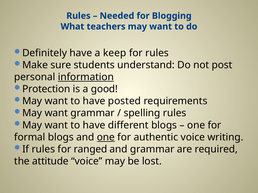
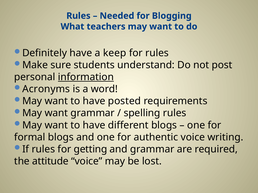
Protection: Protection -> Acronyms (46, 89)
good: good -> word (104, 89)
one underline: present -> none (106, 137)
ranged: ranged -> getting (90, 150)
